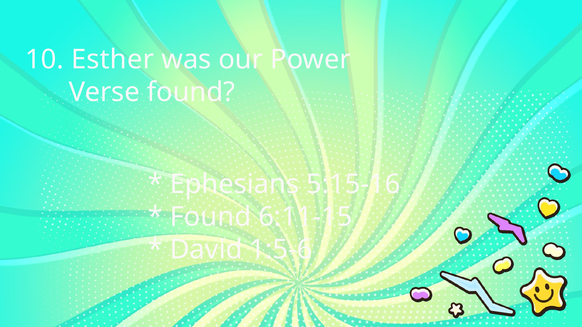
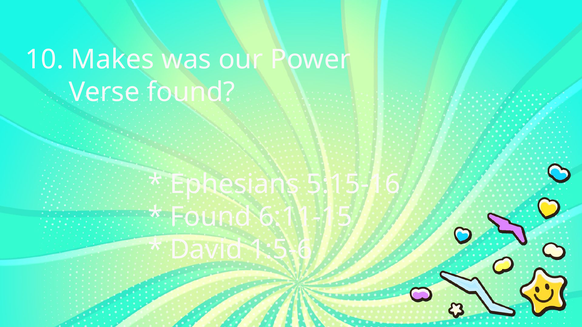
Esther: Esther -> Makes (113, 59)
